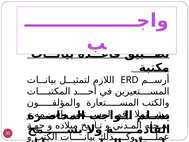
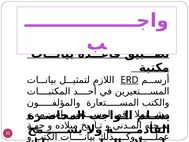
ERD underline: none -> present (129, 80)
